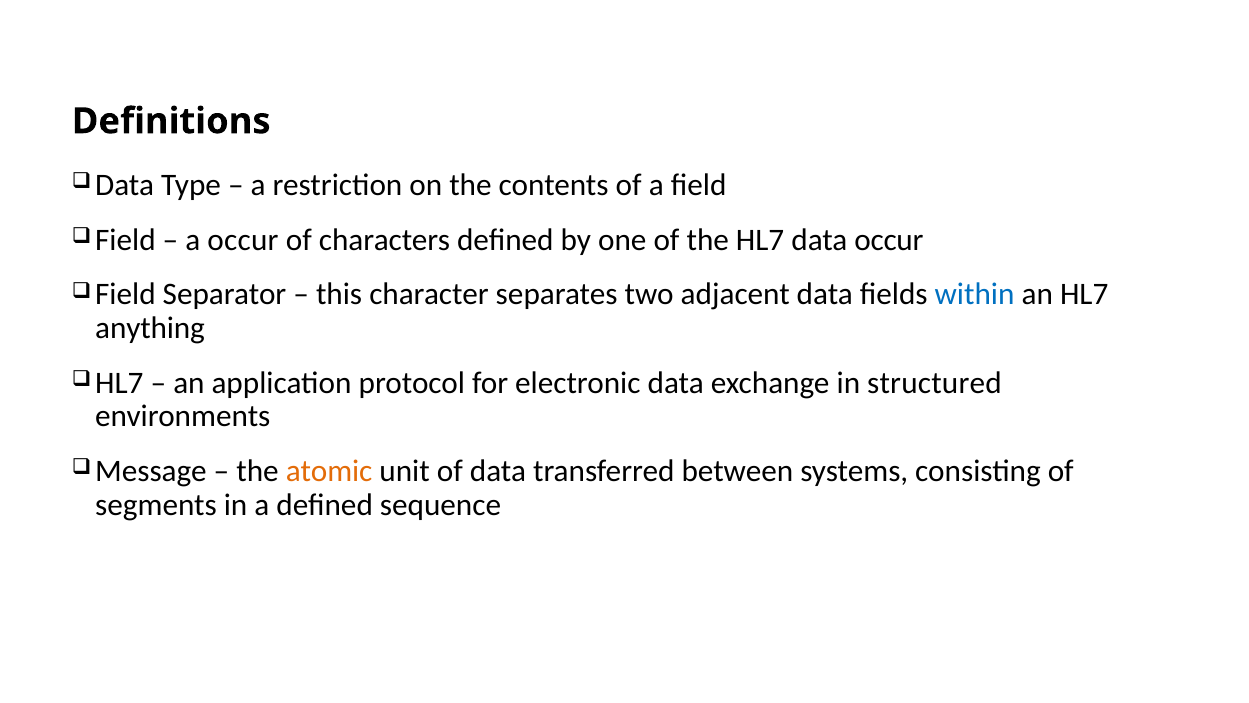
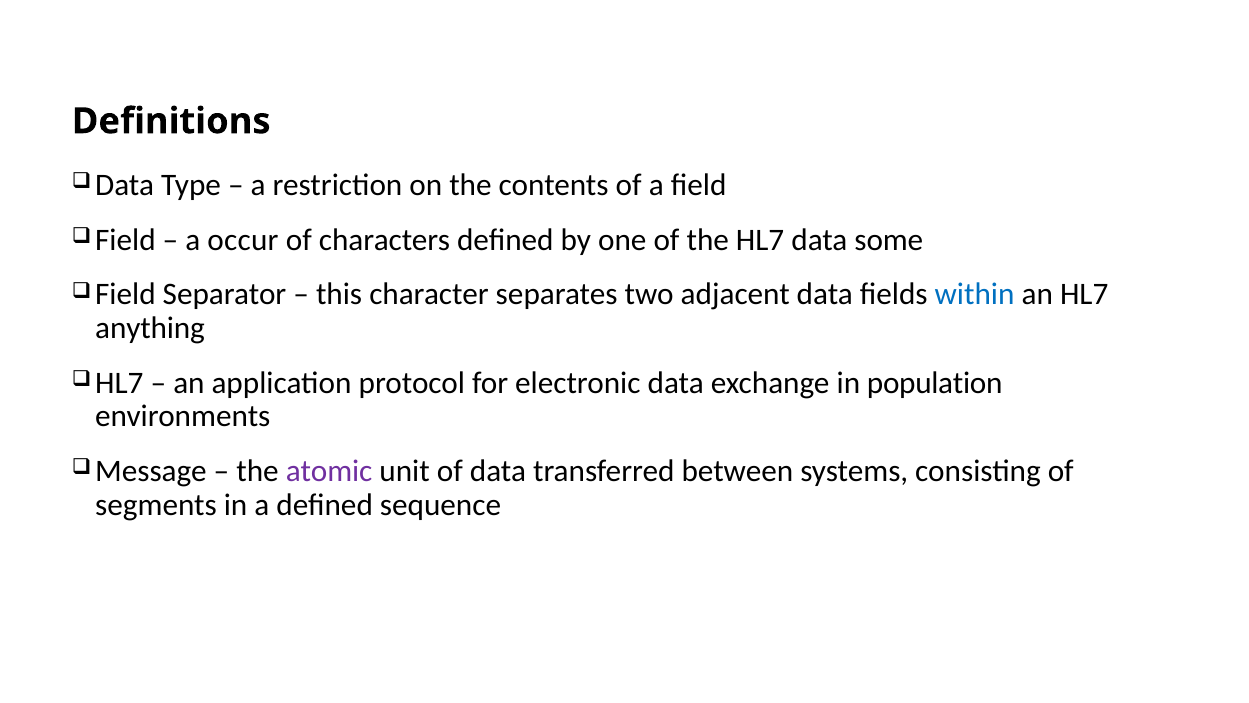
data occur: occur -> some (889, 240)
structured: structured -> population (935, 383)
atomic colour: orange -> purple (329, 471)
